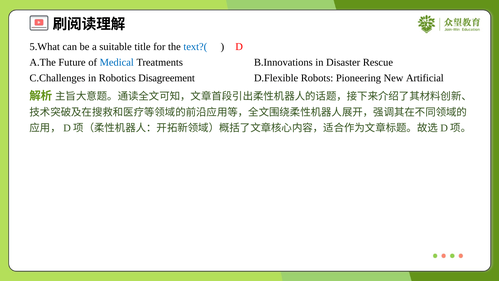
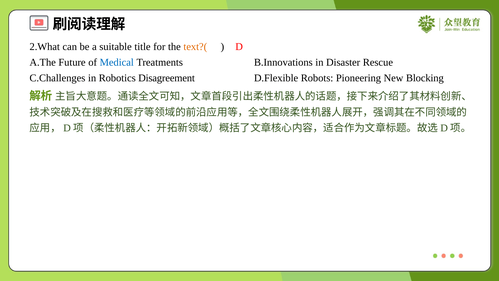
5.What: 5.What -> 2.What (45, 47)
text?( colour: blue -> orange (195, 47)
Artificial: Artificial -> Blocking (425, 78)
